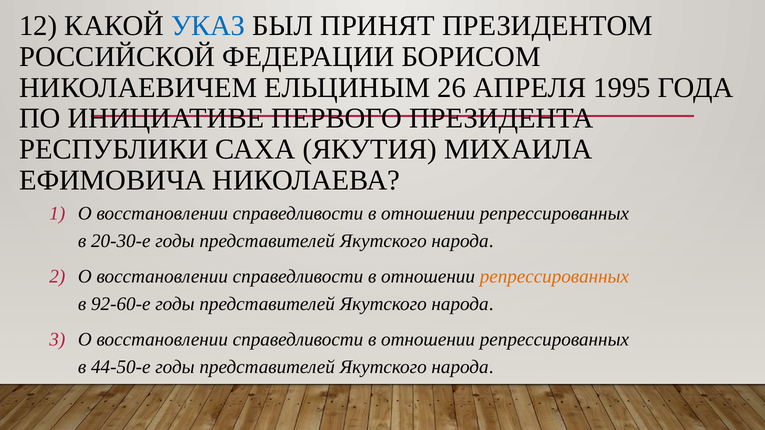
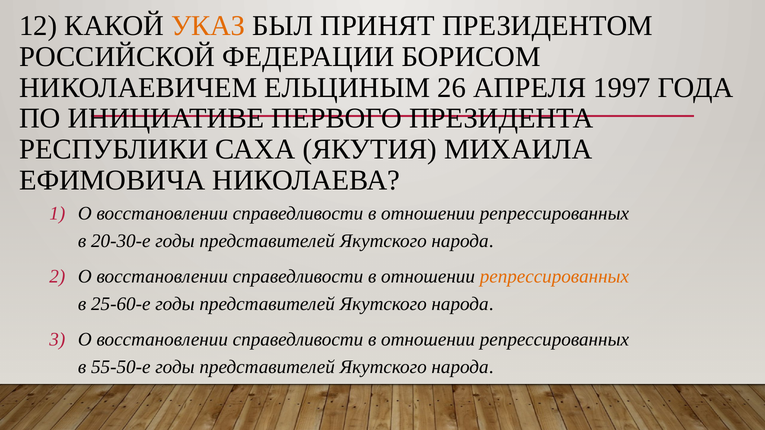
УКАЗ colour: blue -> orange (208, 26)
1995: 1995 -> 1997 (622, 88)
92-60-е: 92-60-е -> 25-60-е (121, 304)
44-50-е: 44-50-е -> 55-50-е (121, 367)
